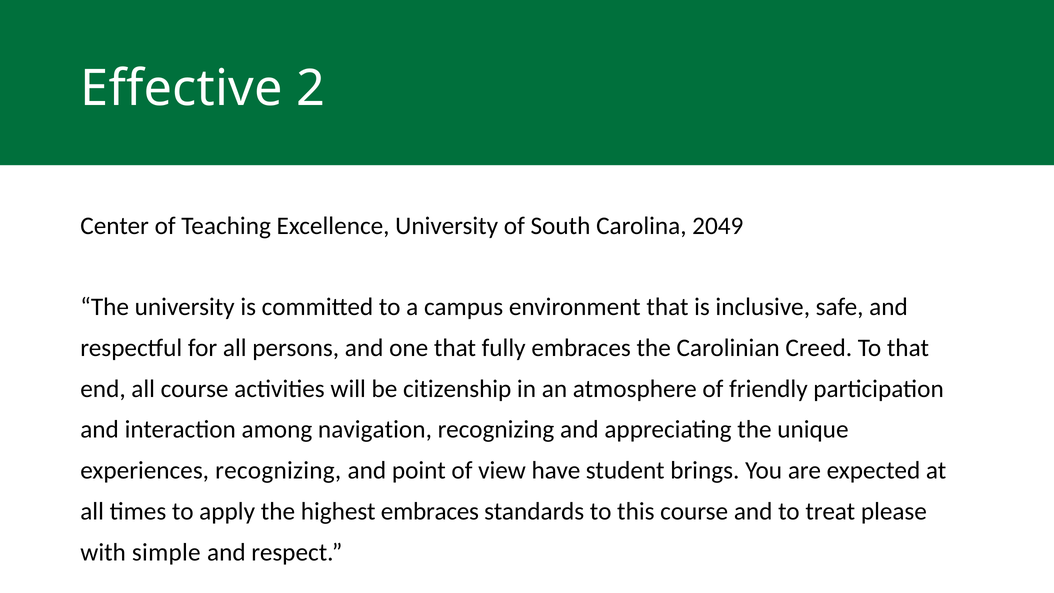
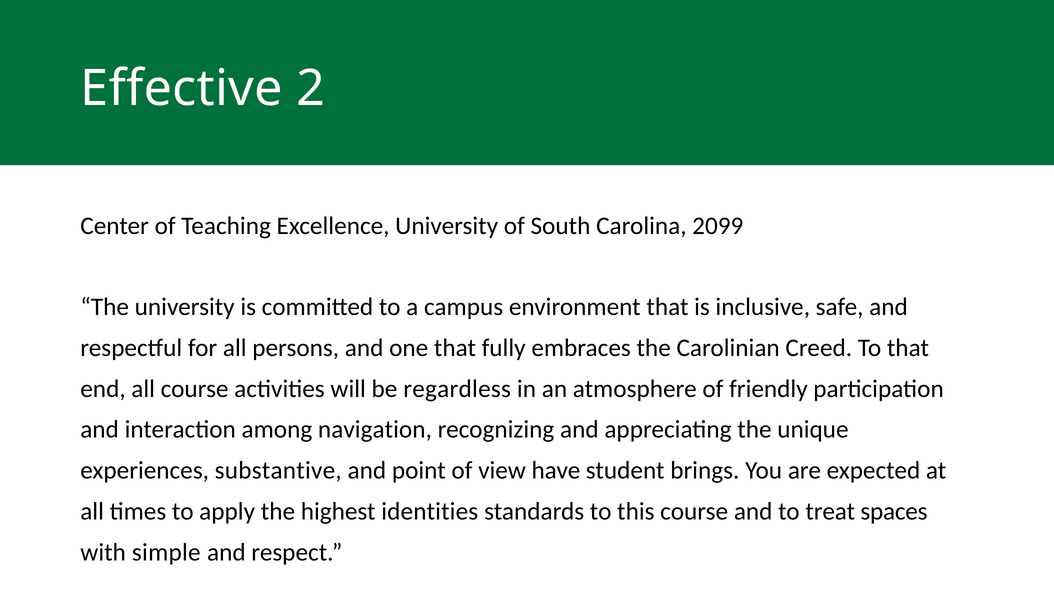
2049: 2049 -> 2099 (718, 226)
citizenship: citizenship -> regardless (457, 389)
experiences recognizing: recognizing -> substantive (278, 470)
highest embraces: embraces -> identities (430, 511)
please: please -> spaces (894, 511)
